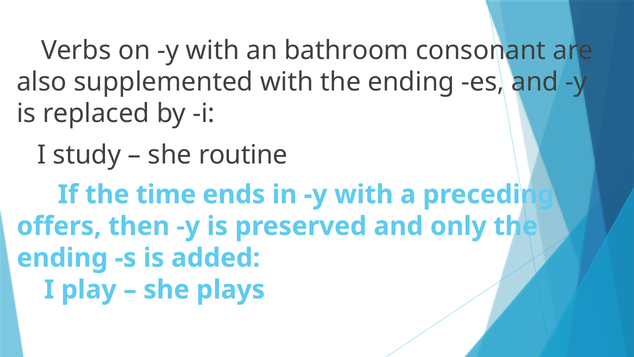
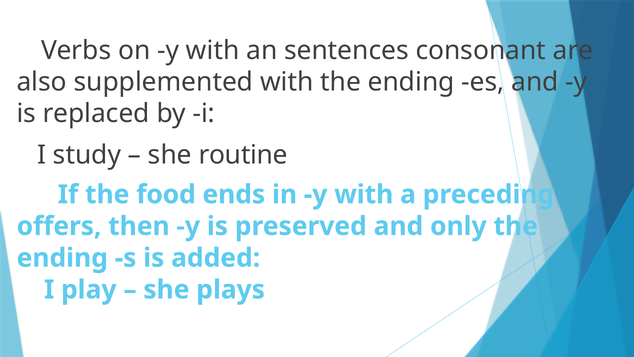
bathroom: bathroom -> sentences (346, 50)
time: time -> food (166, 194)
